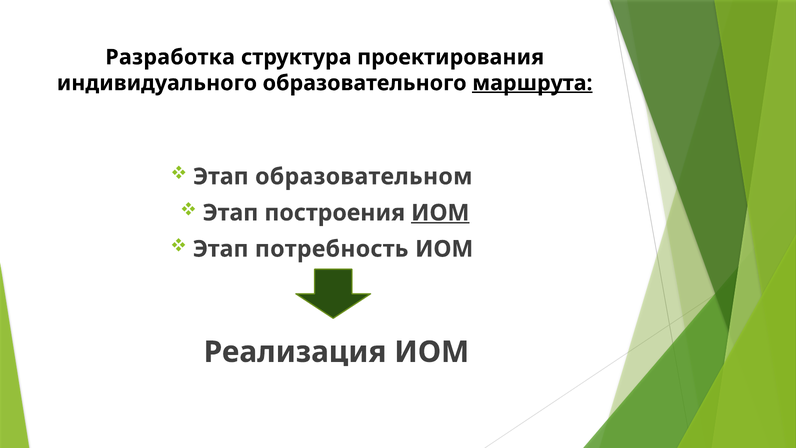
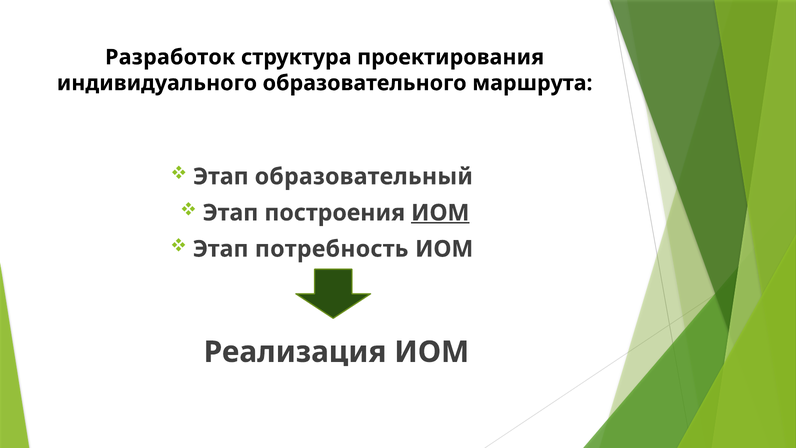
Разработка: Разработка -> Разработок (170, 57)
маршрута underline: present -> none (532, 83)
образовательном: образовательном -> образовательный (364, 177)
